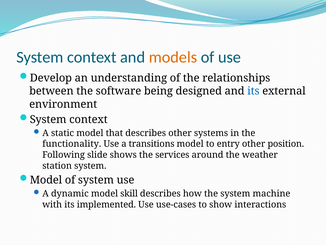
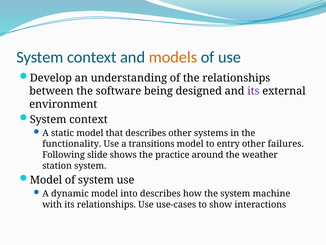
its colour: blue -> purple (253, 91)
position: position -> failures (286, 144)
services: services -> practice (172, 155)
skill: skill -> into (129, 193)
its implemented: implemented -> relationships (106, 204)
